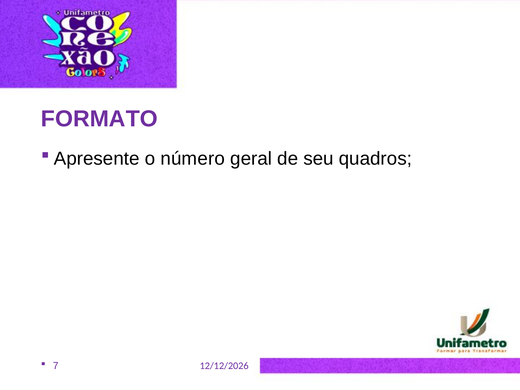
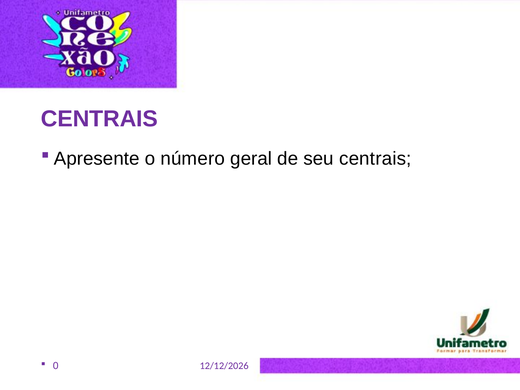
FORMATO: FORMATO -> CENTRAIS (99, 119)
seu quadros: quadros -> centrais (375, 159)
7: 7 -> 0 (56, 366)
